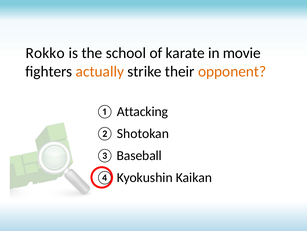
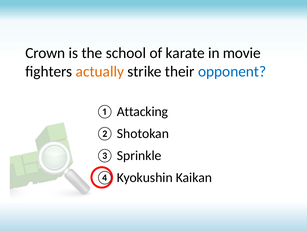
Rokko: Rokko -> Crown (45, 53)
opponent colour: orange -> blue (232, 71)
Baseball: Baseball -> Sprinkle (139, 155)
